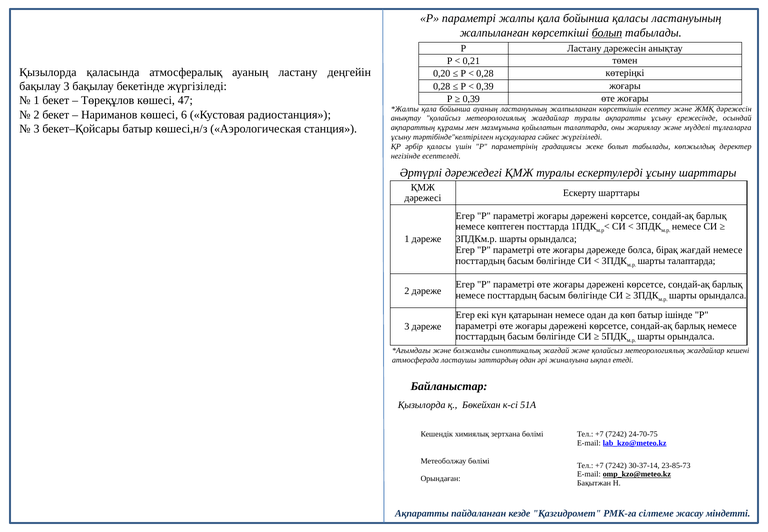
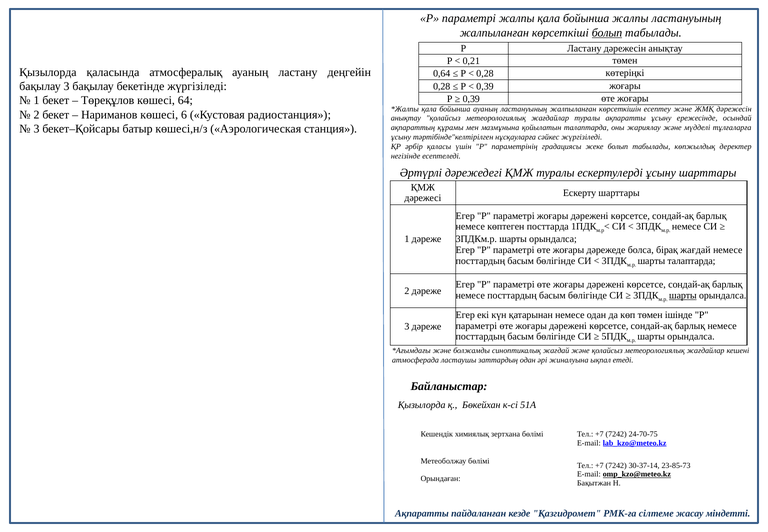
бойынша қаласы: қаласы -> жалпы (630, 19)
0,20: 0,20 -> 0,64 (442, 74)
47: 47 -> 64 (185, 100)
шарты underline: none -> present (683, 295)
көп батыр: батыр -> төмен (650, 315)
